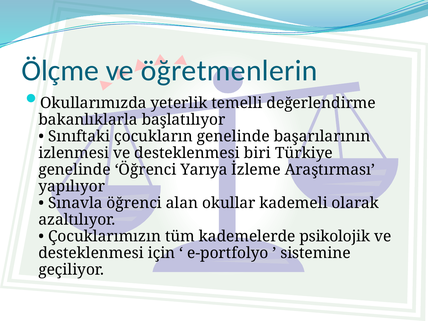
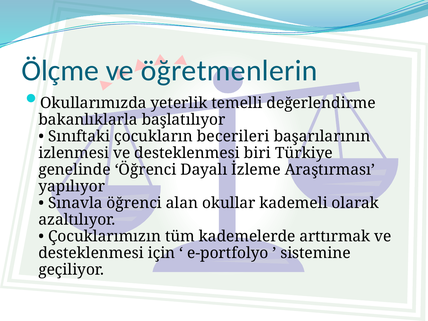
çocukların genelinde: genelinde -> becerileri (233, 136)
Yarıya: Yarıya -> Dayalı (204, 170)
psikolojik: psikolojik -> arttırmak (335, 237)
